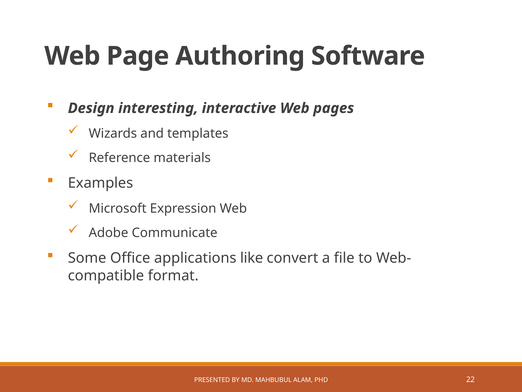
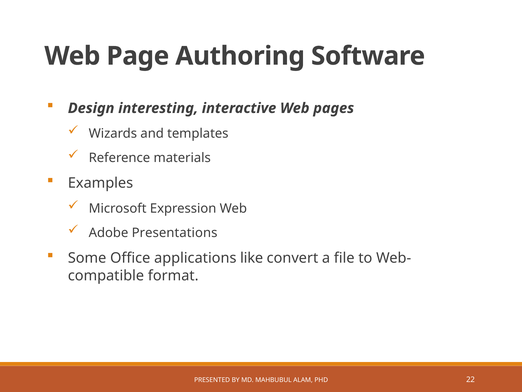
Communicate: Communicate -> Presentations (175, 232)
